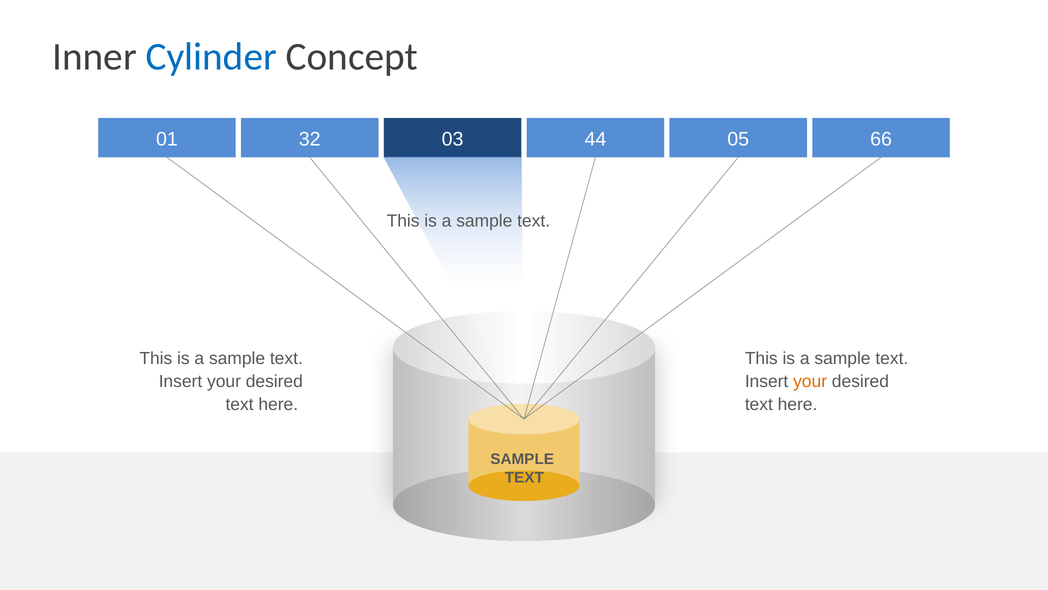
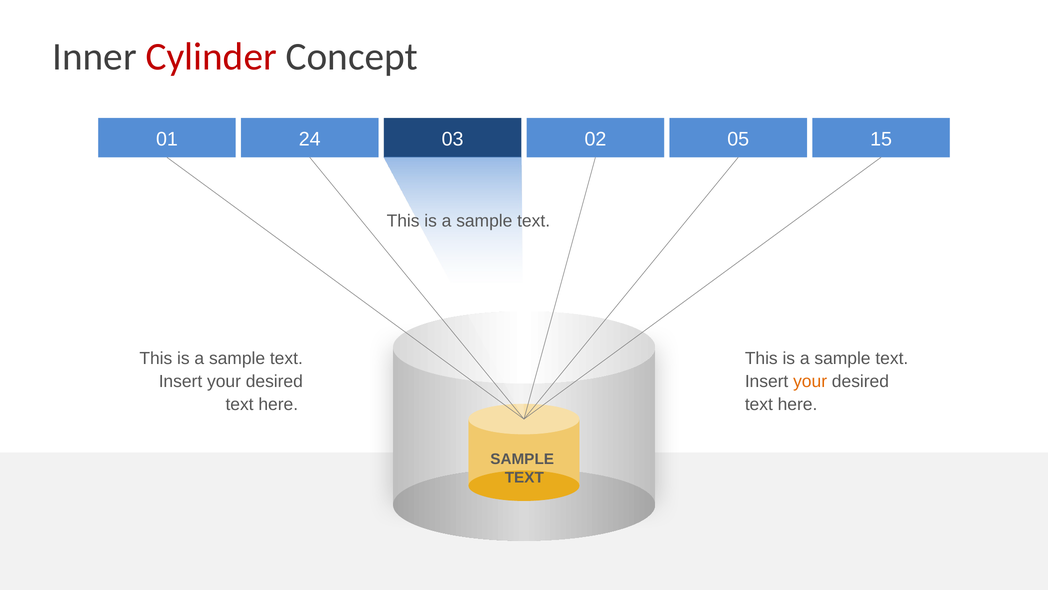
Cylinder colour: blue -> red (211, 57)
32: 32 -> 24 (310, 139)
44: 44 -> 02 (595, 139)
66: 66 -> 15 (881, 139)
